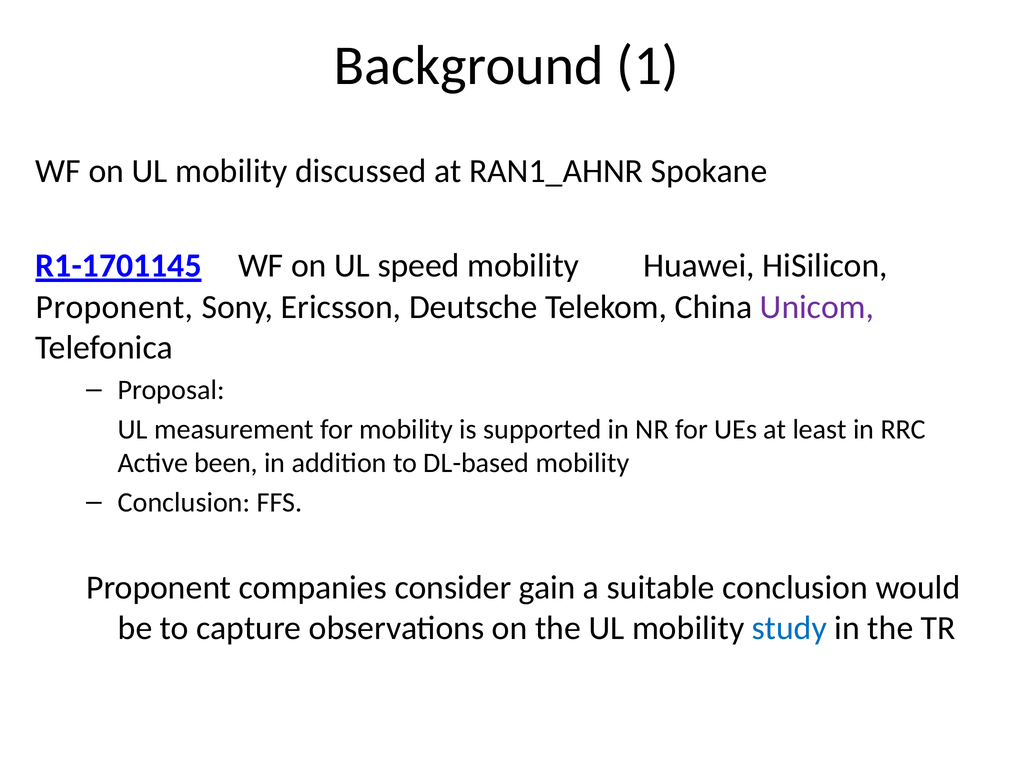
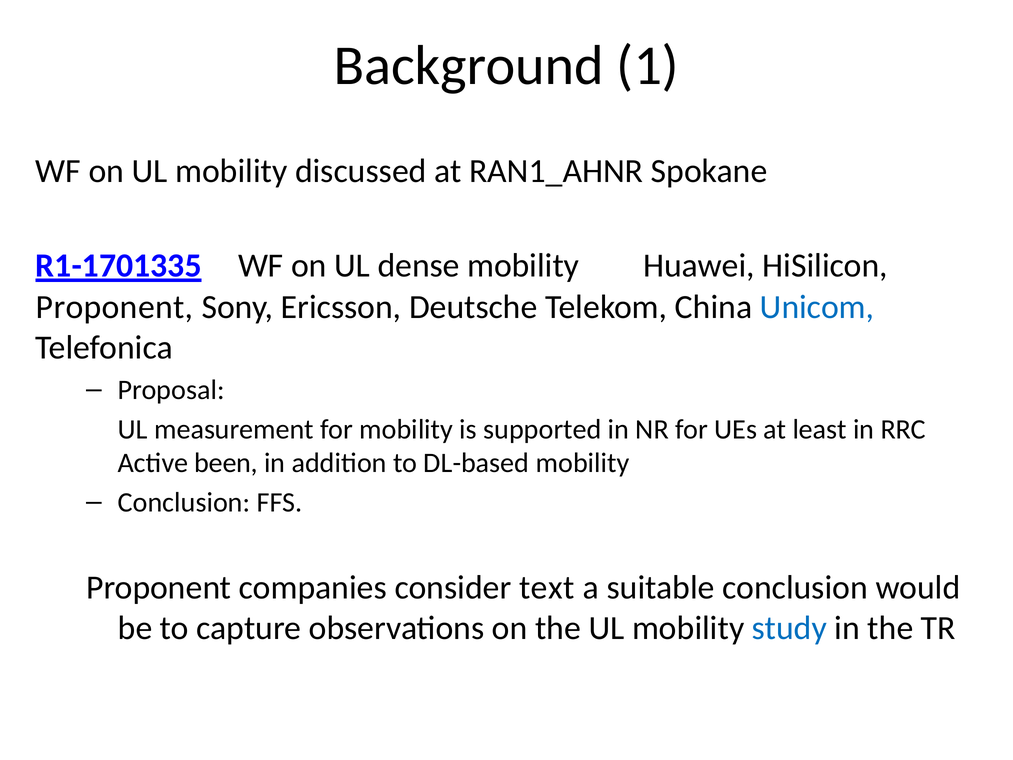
R1-1701145: R1-1701145 -> R1-1701335 (119, 266)
speed: speed -> dense (419, 266)
Unicom colour: purple -> blue (817, 307)
gain: gain -> text (547, 587)
